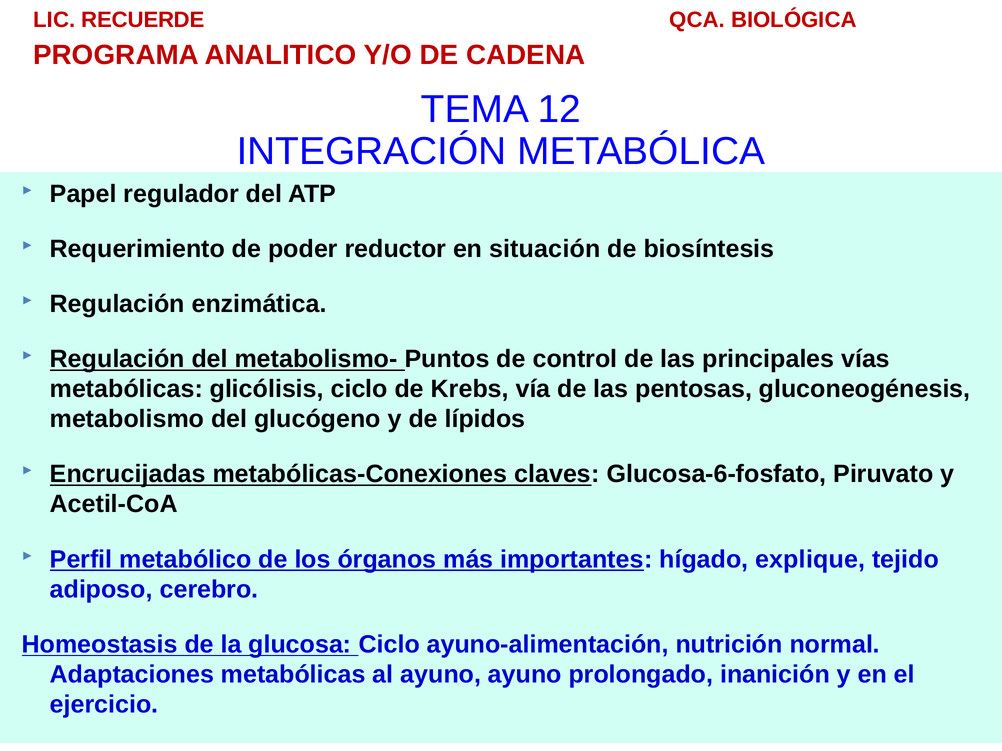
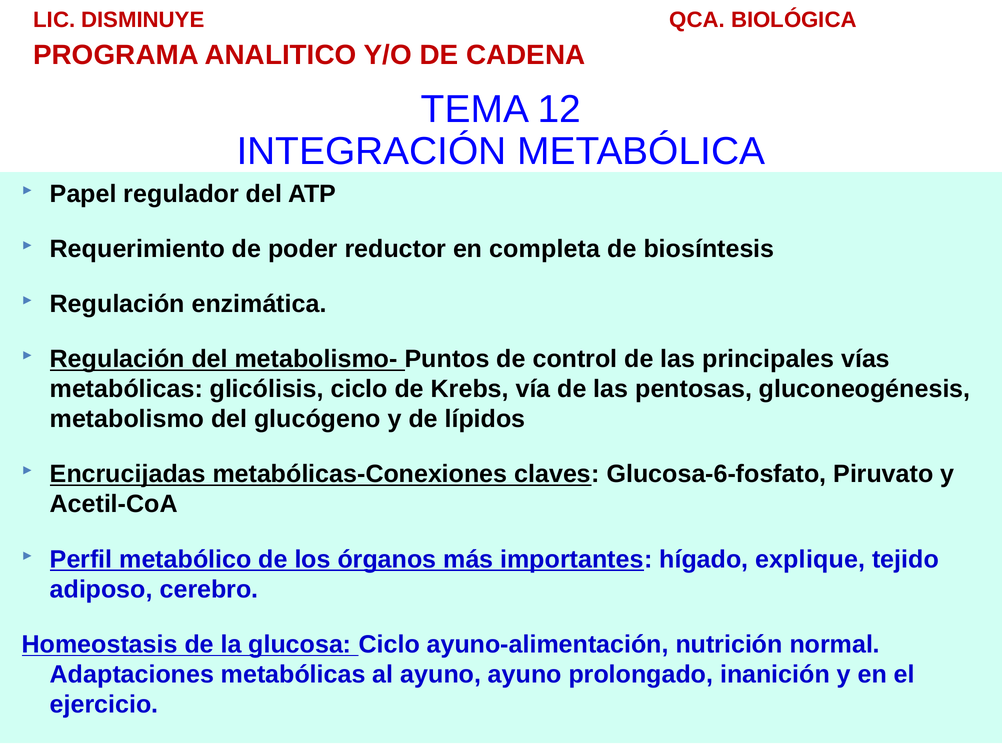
RECUERDE: RECUERDE -> DISMINUYE (143, 20)
situación: situación -> completa (545, 249)
